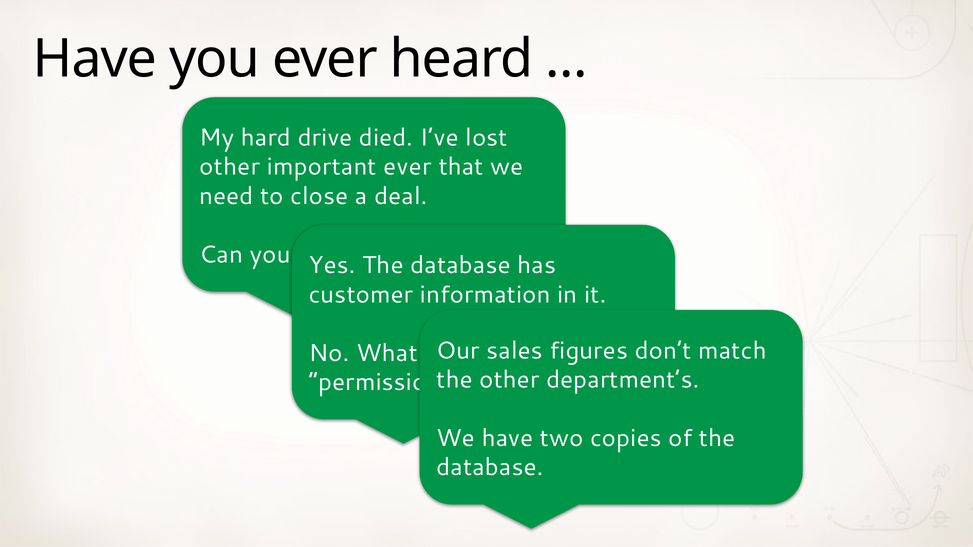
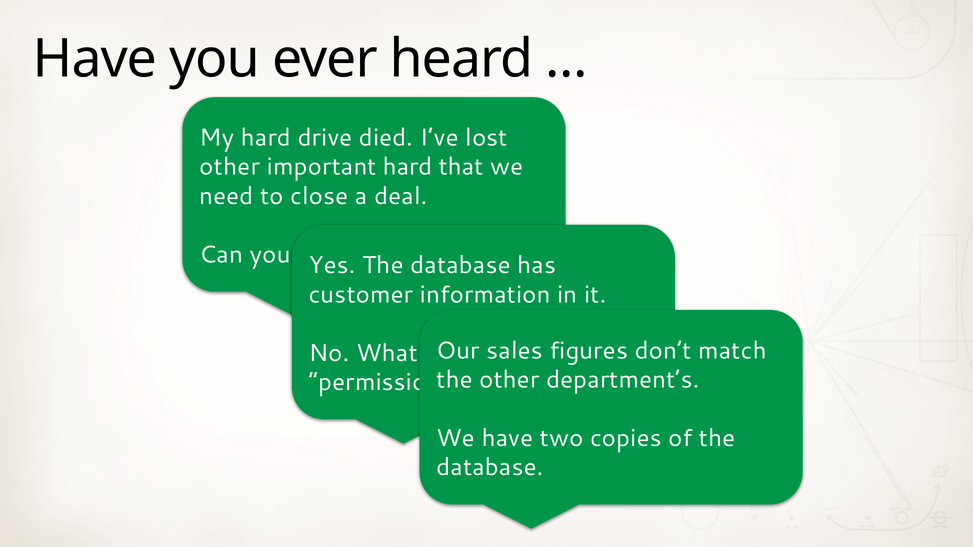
important ever: ever -> hard (408, 167)
